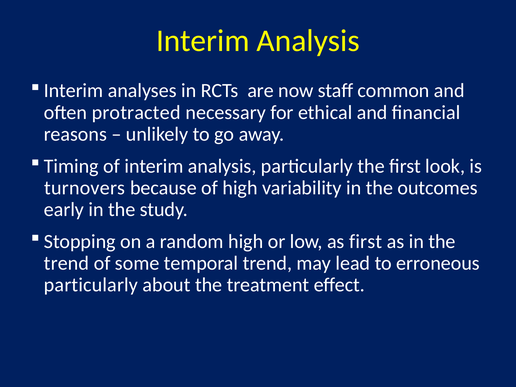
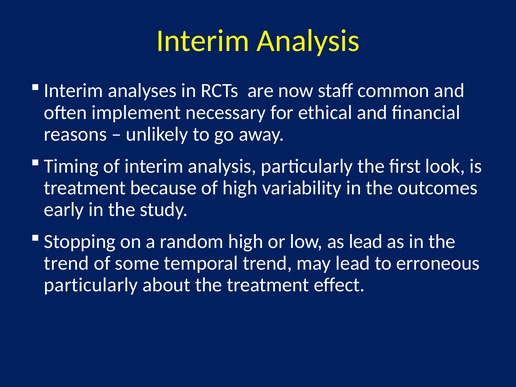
protracted: protracted -> implement (136, 112)
turnovers: turnovers -> treatment (85, 188)
as first: first -> lead (366, 242)
